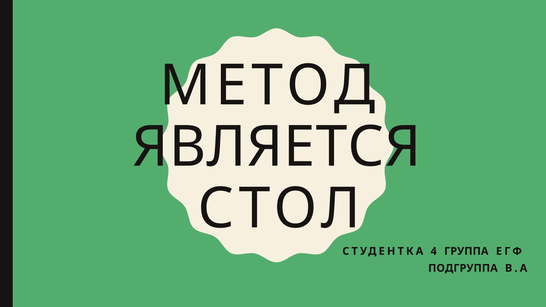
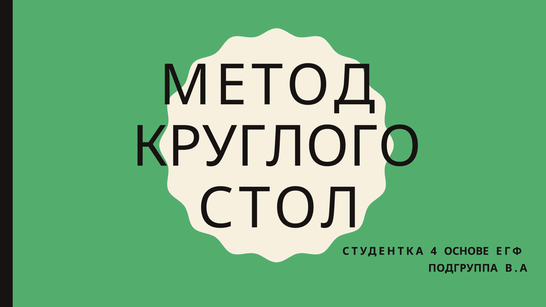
ЯВЛЯЕТСЯ: ЯВЛЯЕТСЯ -> КРУГЛОГО (277, 147)
ГРУППА: ГРУППА -> ОСНОВЕ (466, 251)
